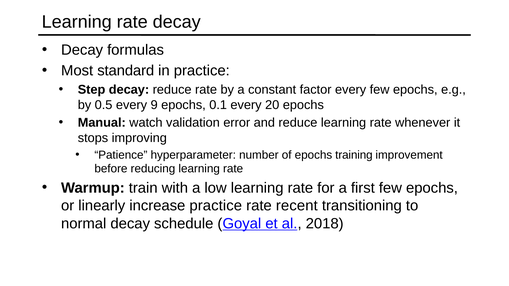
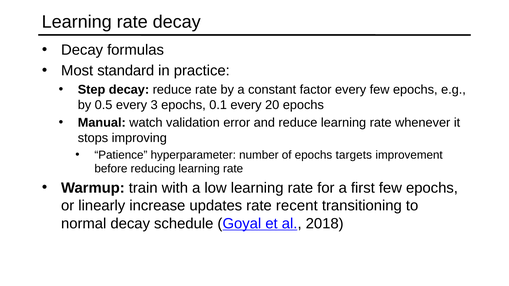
9: 9 -> 3 (154, 105)
training: training -> targets (354, 155)
increase practice: practice -> updates (216, 206)
